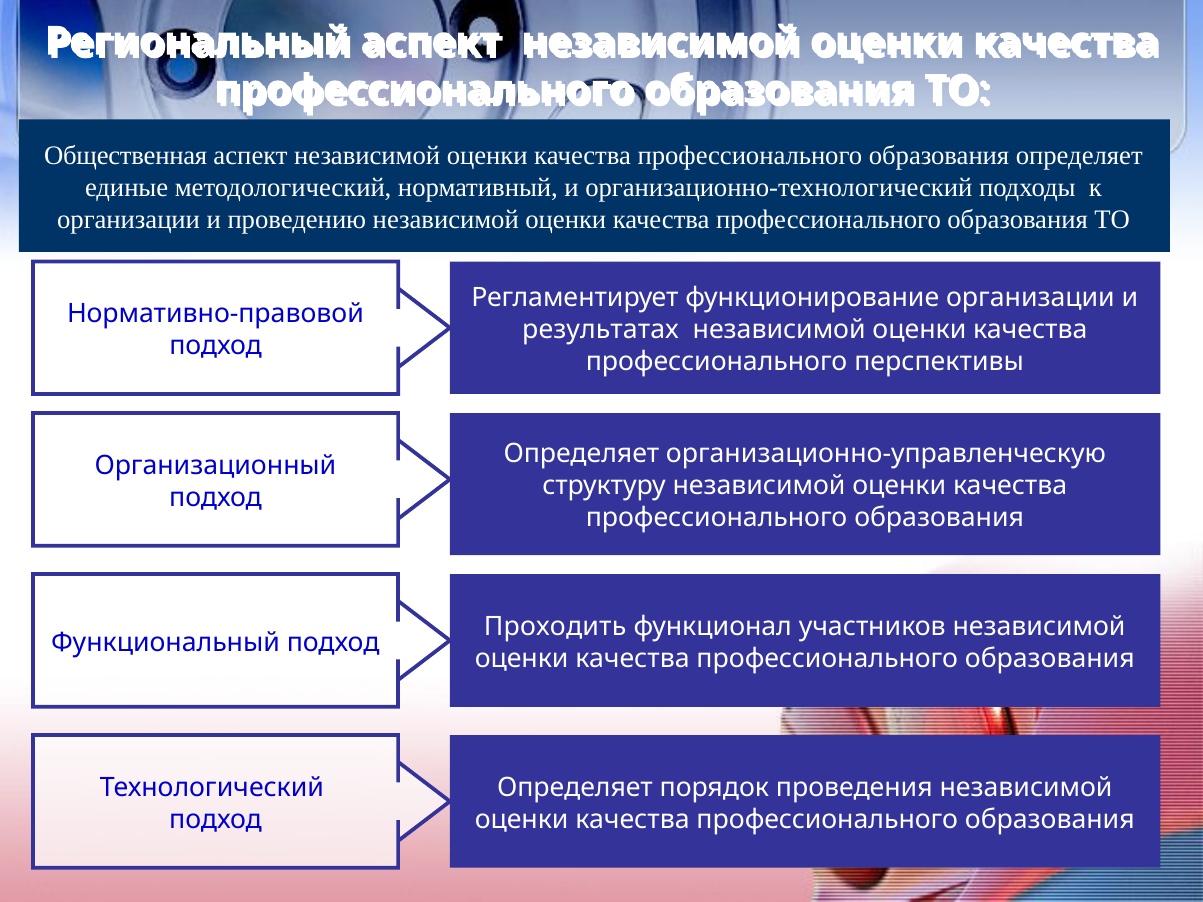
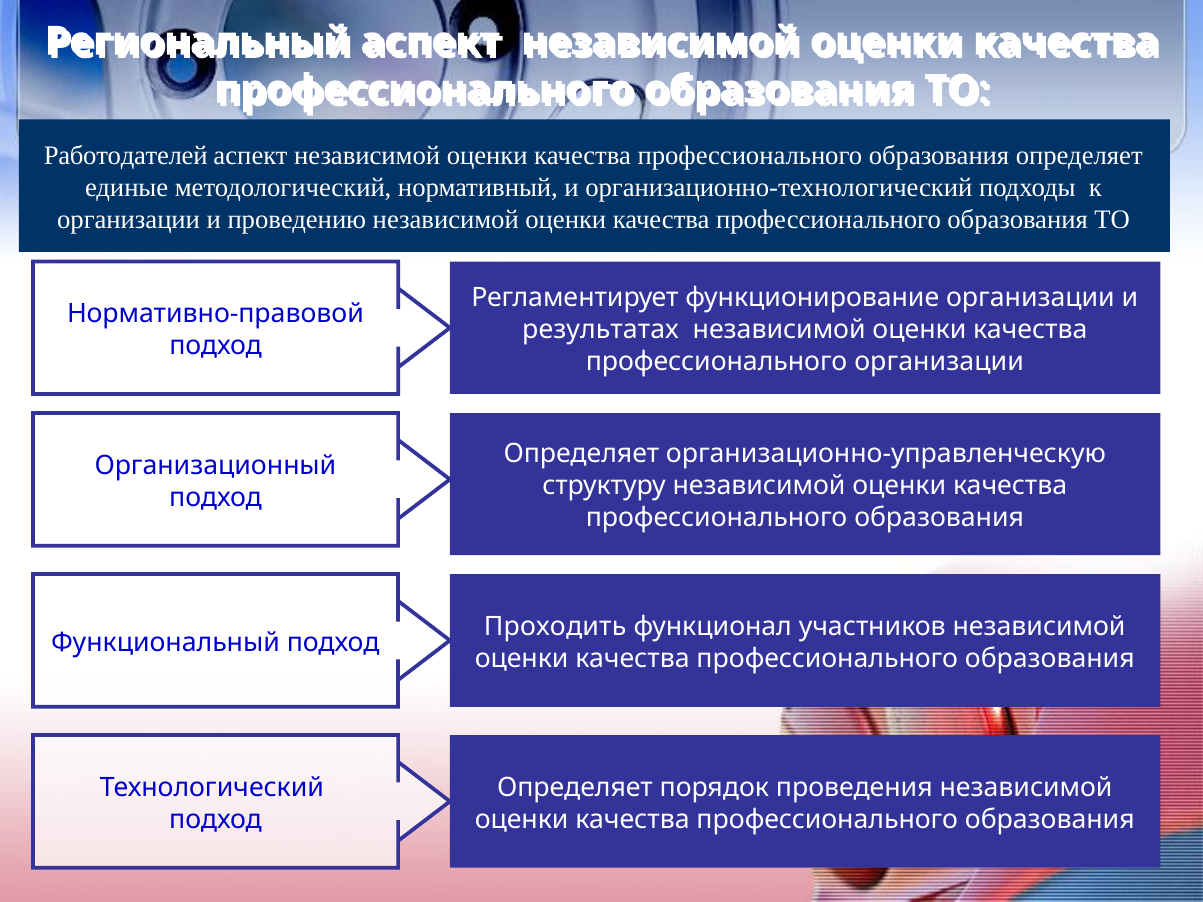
Общественная: Общественная -> Работодателей (126, 156)
профессионального перспективы: перспективы -> организации (939, 362)
